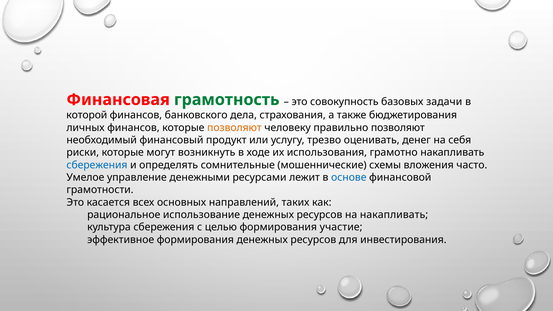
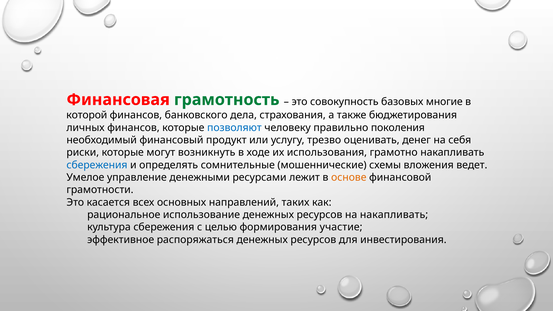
задачи: задачи -> многие (444, 102)
позволяют colour: orange -> blue (234, 128)
правильно позволяют: позволяют -> поколения (398, 128)
часто: часто -> ведет (472, 165)
основе colour: blue -> orange (349, 177)
эффективное формирования: формирования -> распоряжаться (195, 240)
